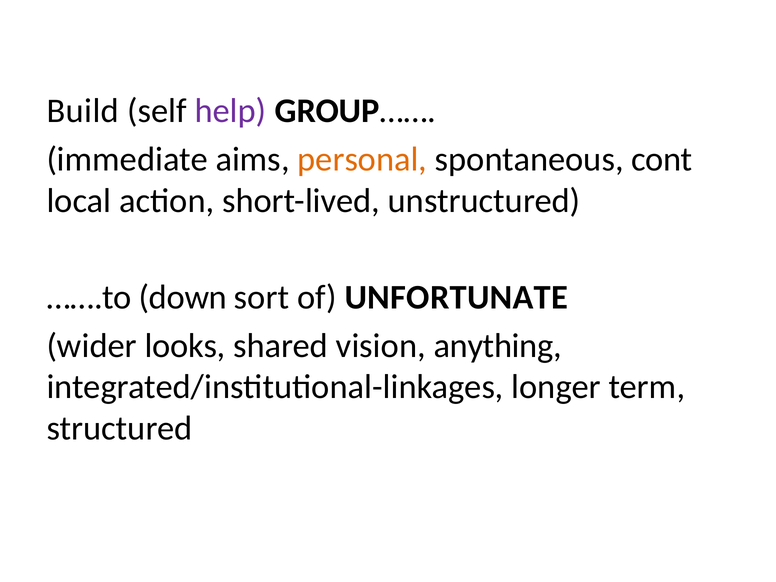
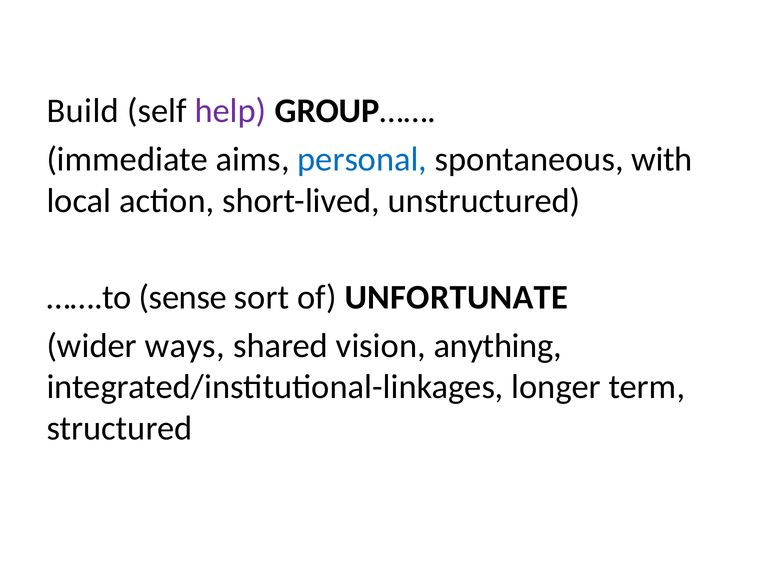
personal colour: orange -> blue (362, 159)
cont: cont -> with (662, 159)
down: down -> sense (183, 297)
looks: looks -> ways (185, 346)
